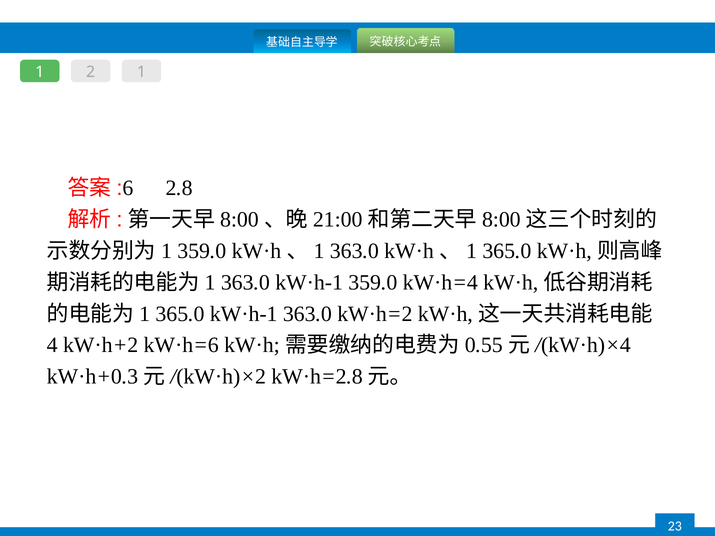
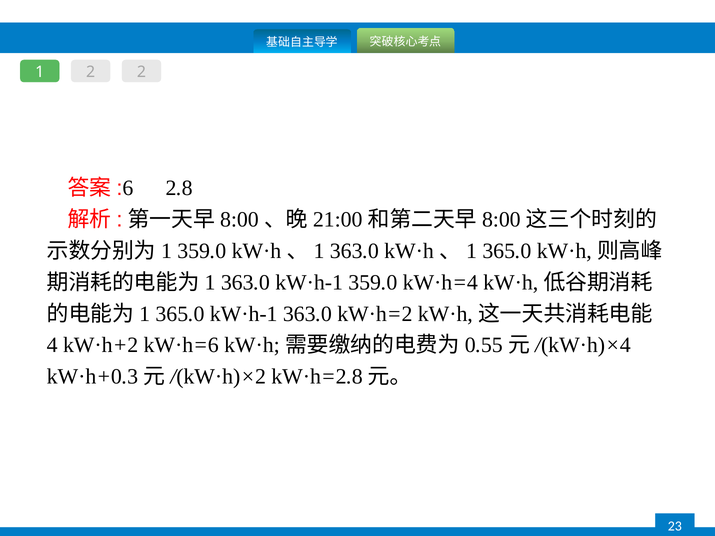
2 1: 1 -> 2 (141, 72)
